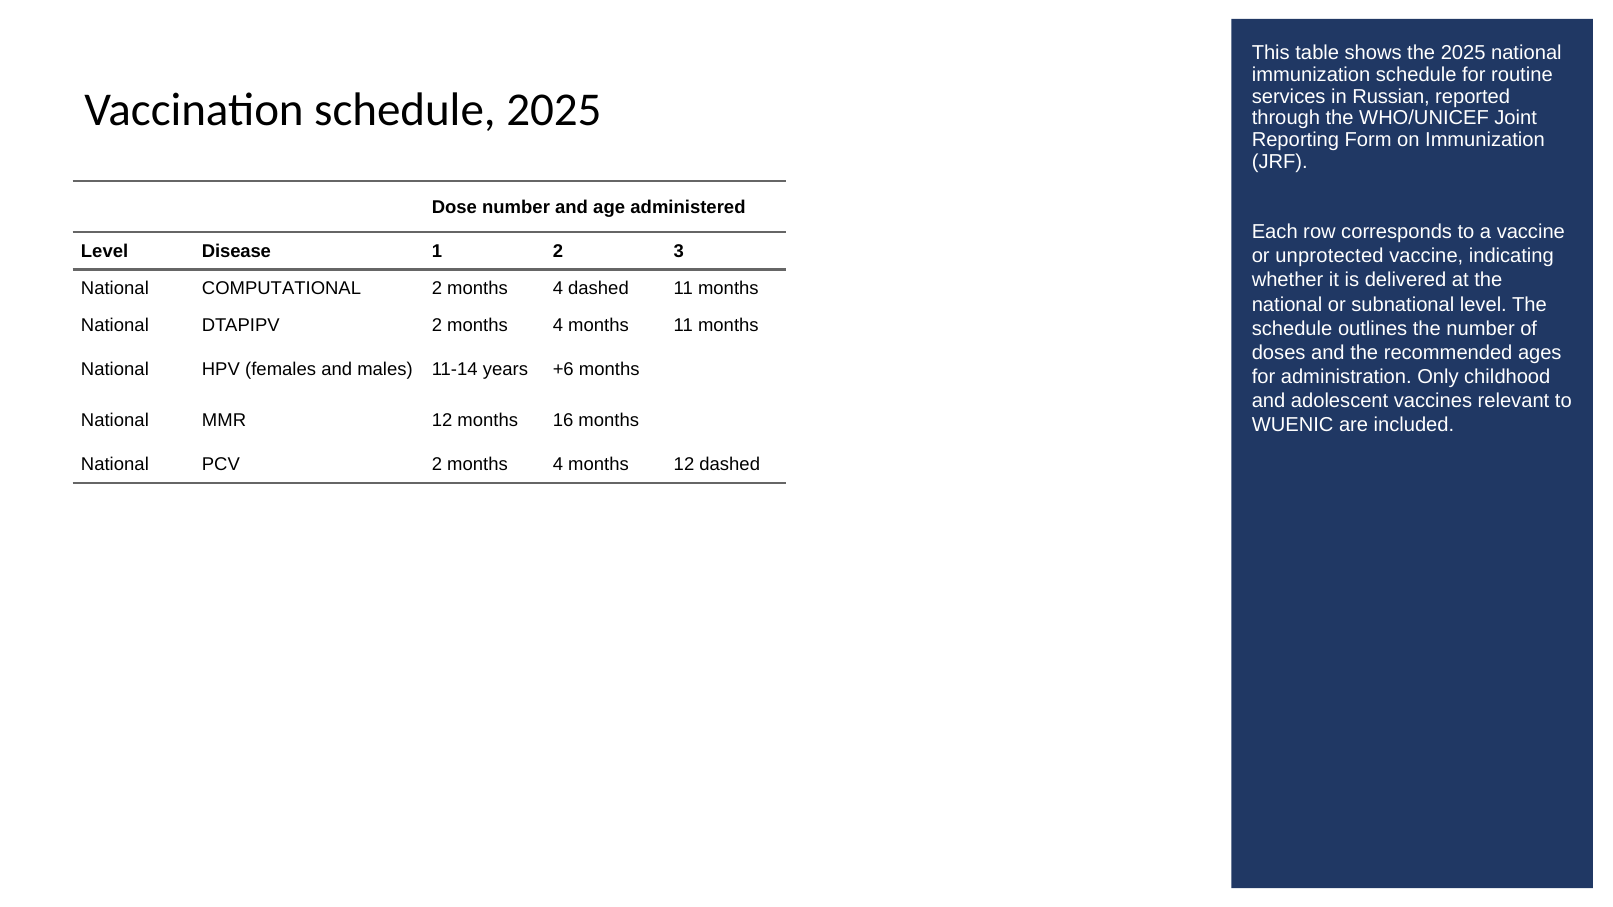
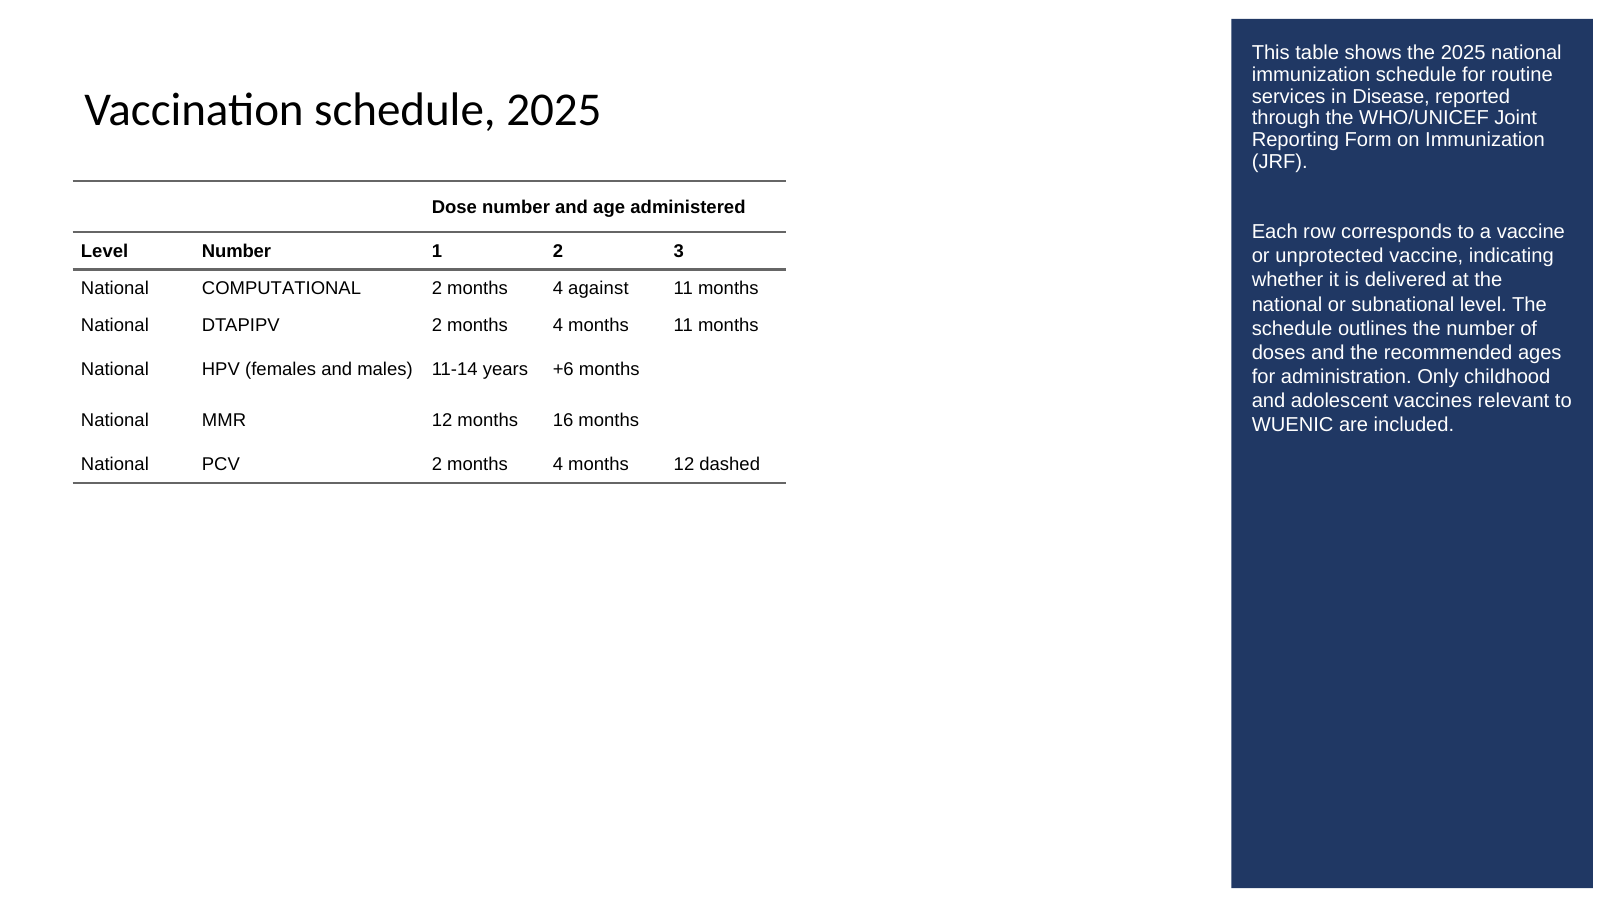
Russian: Russian -> Disease (1391, 97)
Level Disease: Disease -> Number (236, 251)
4 dashed: dashed -> against (598, 289)
